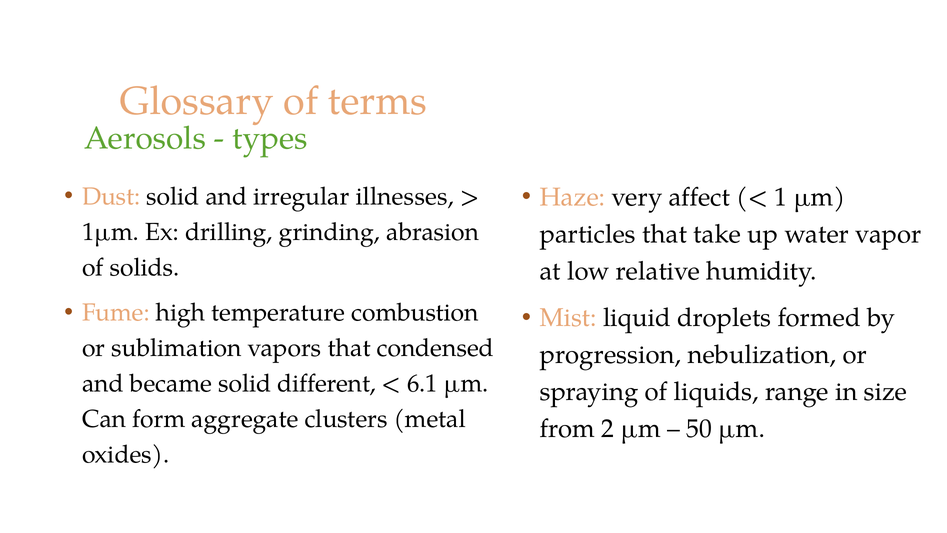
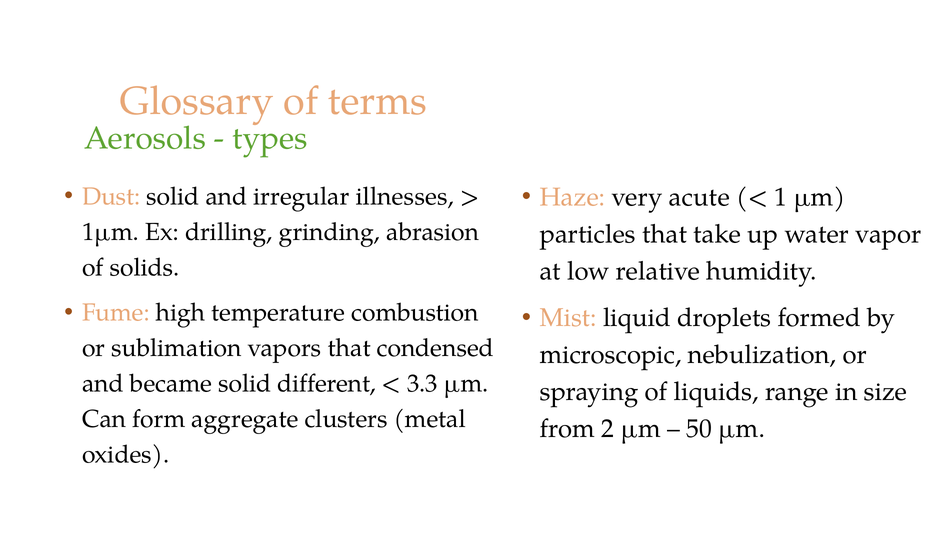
affect: affect -> acute (699, 197)
progression: progression -> microscopic (611, 355)
6.1: 6.1 -> 3.3 (422, 384)
